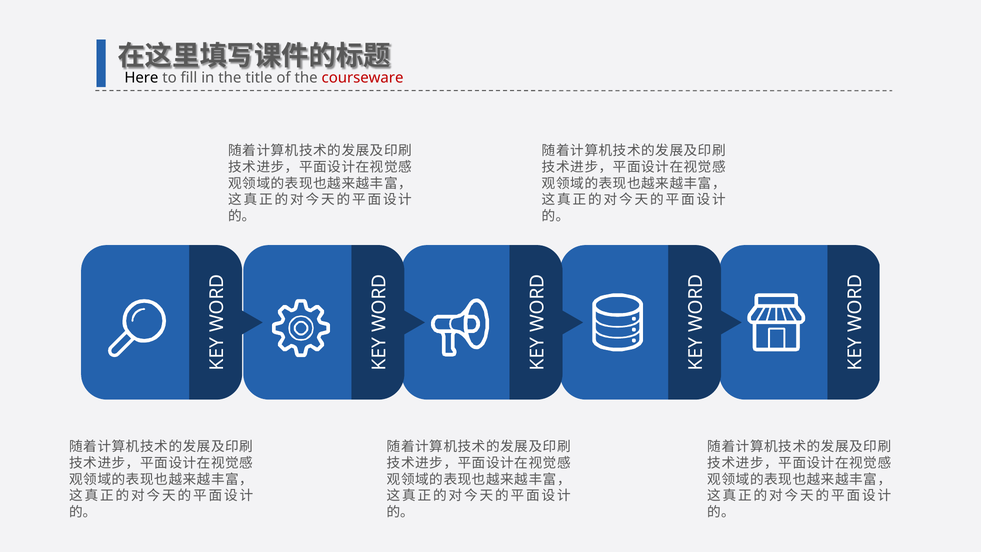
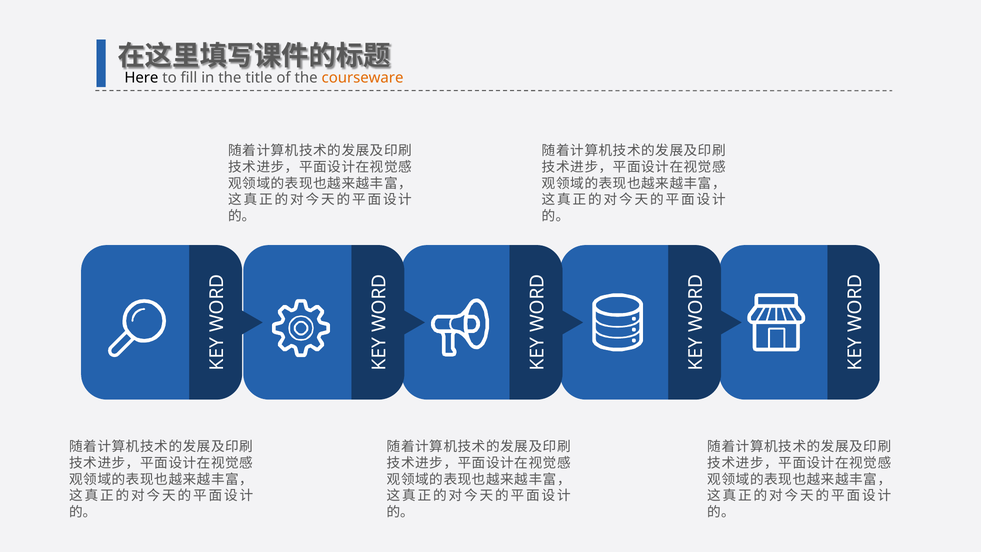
courseware colour: red -> orange (363, 78)
